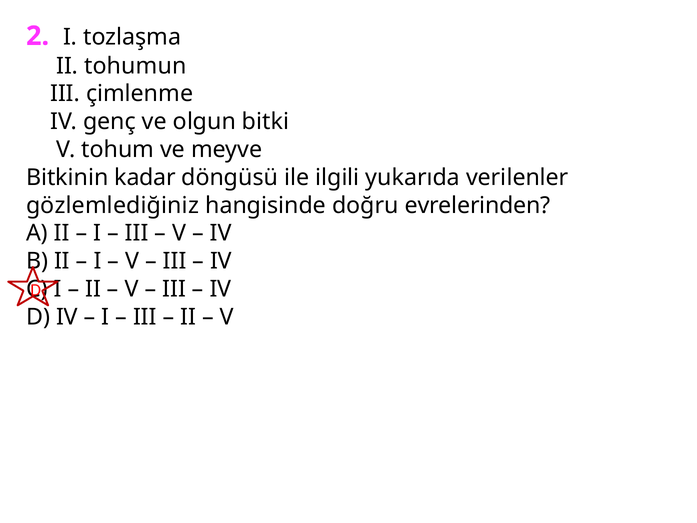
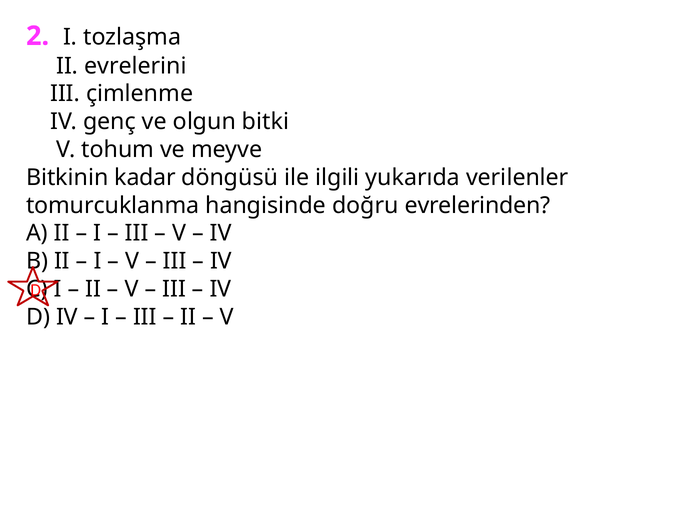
tohumun: tohumun -> evrelerini (135, 66)
gözlemlediğiniz: gözlemlediğiniz -> tomurcuklanma (113, 205)
